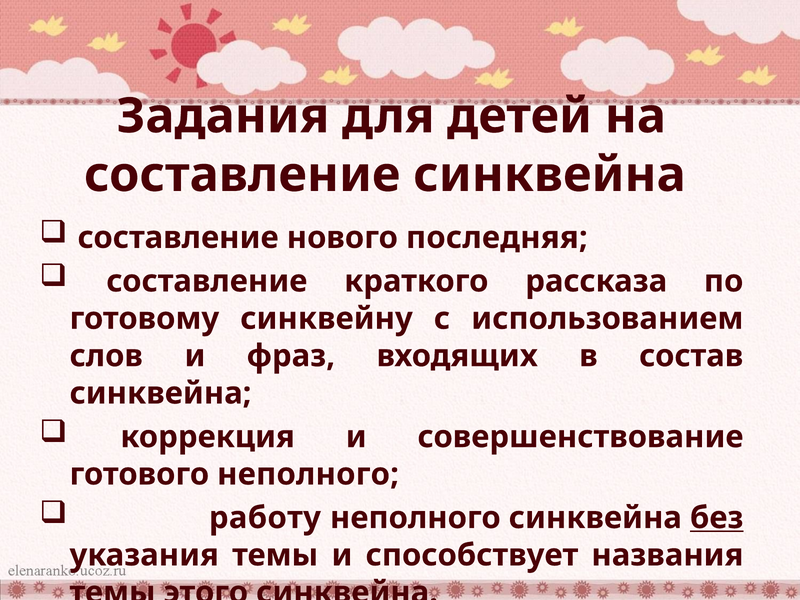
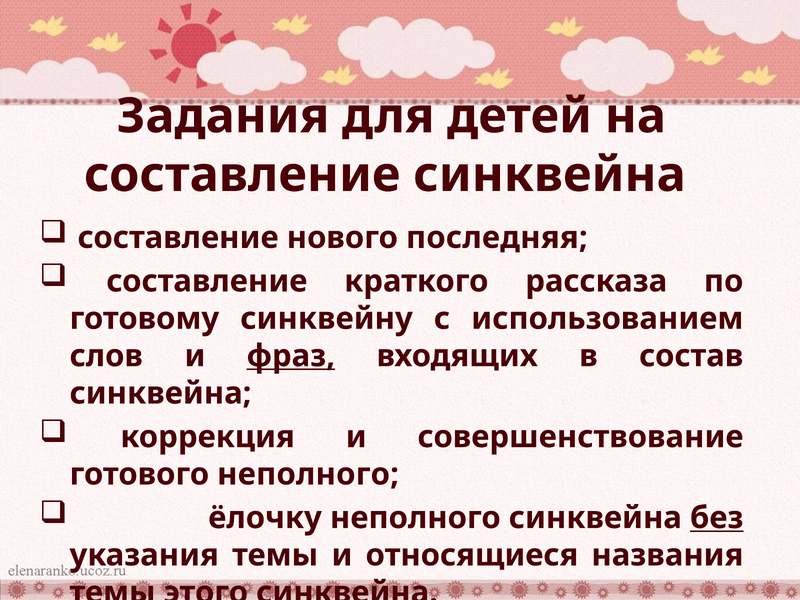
фраз underline: none -> present (291, 356)
работу: работу -> ёлочку (265, 518)
способствует: способствует -> относящиеся (472, 555)
